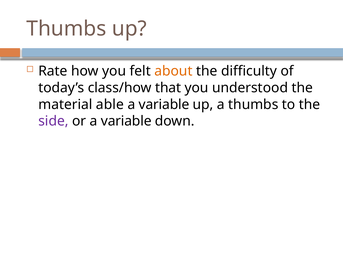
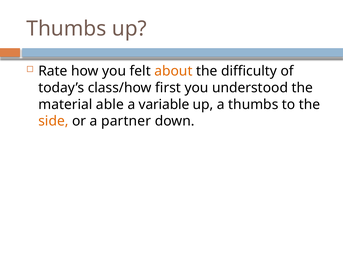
that: that -> first (168, 88)
side colour: purple -> orange (53, 121)
or a variable: variable -> partner (126, 121)
